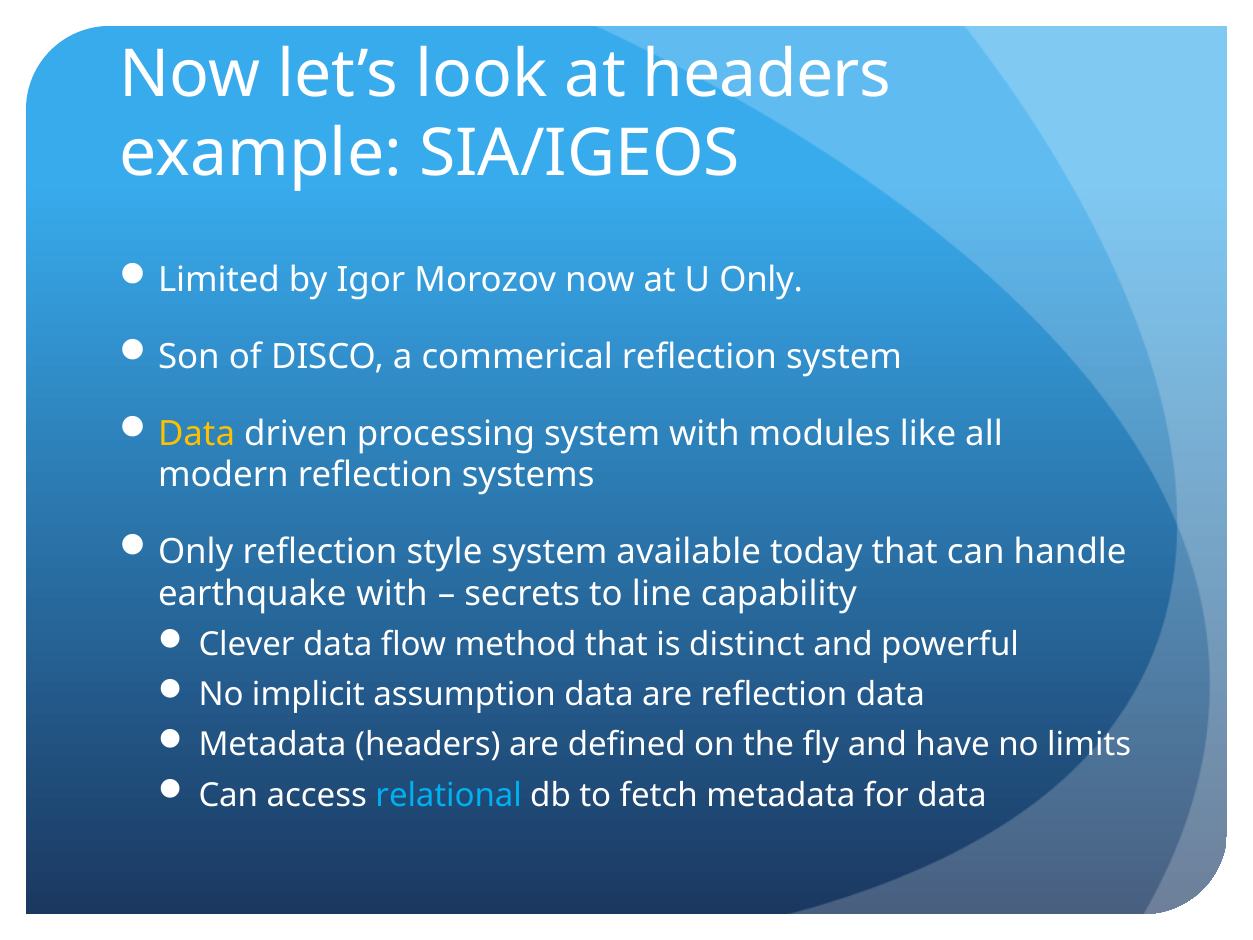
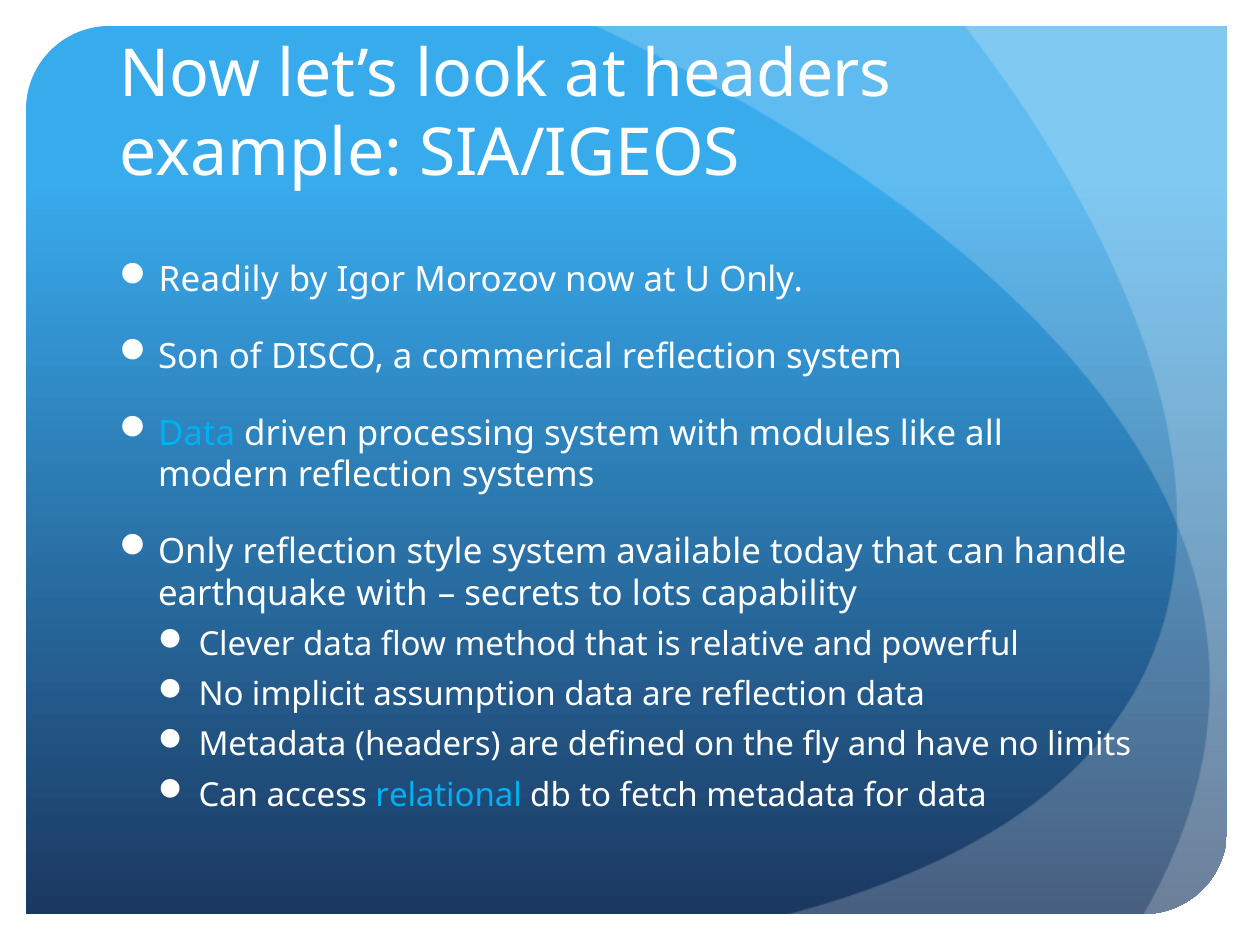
Limited: Limited -> Readily (219, 280)
Data colour: yellow -> light blue (197, 433)
line: line -> lots (662, 594)
distinct: distinct -> relative (747, 645)
